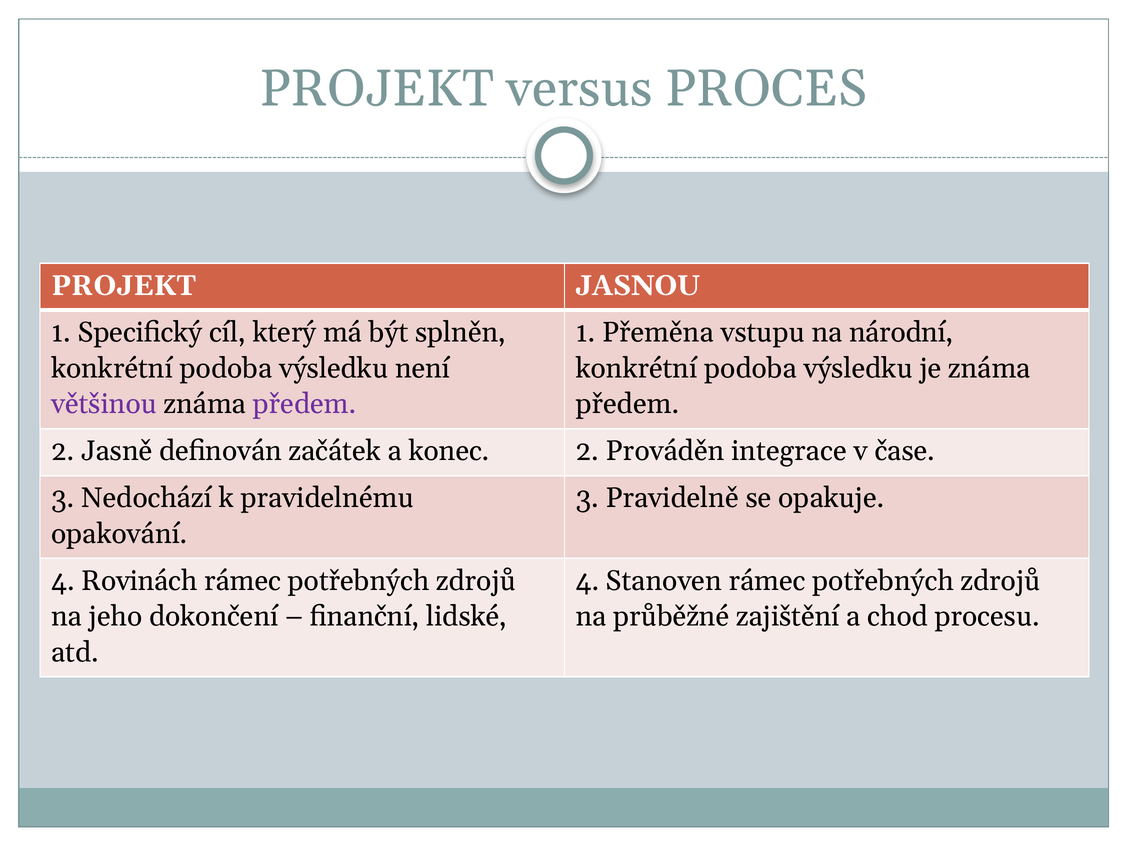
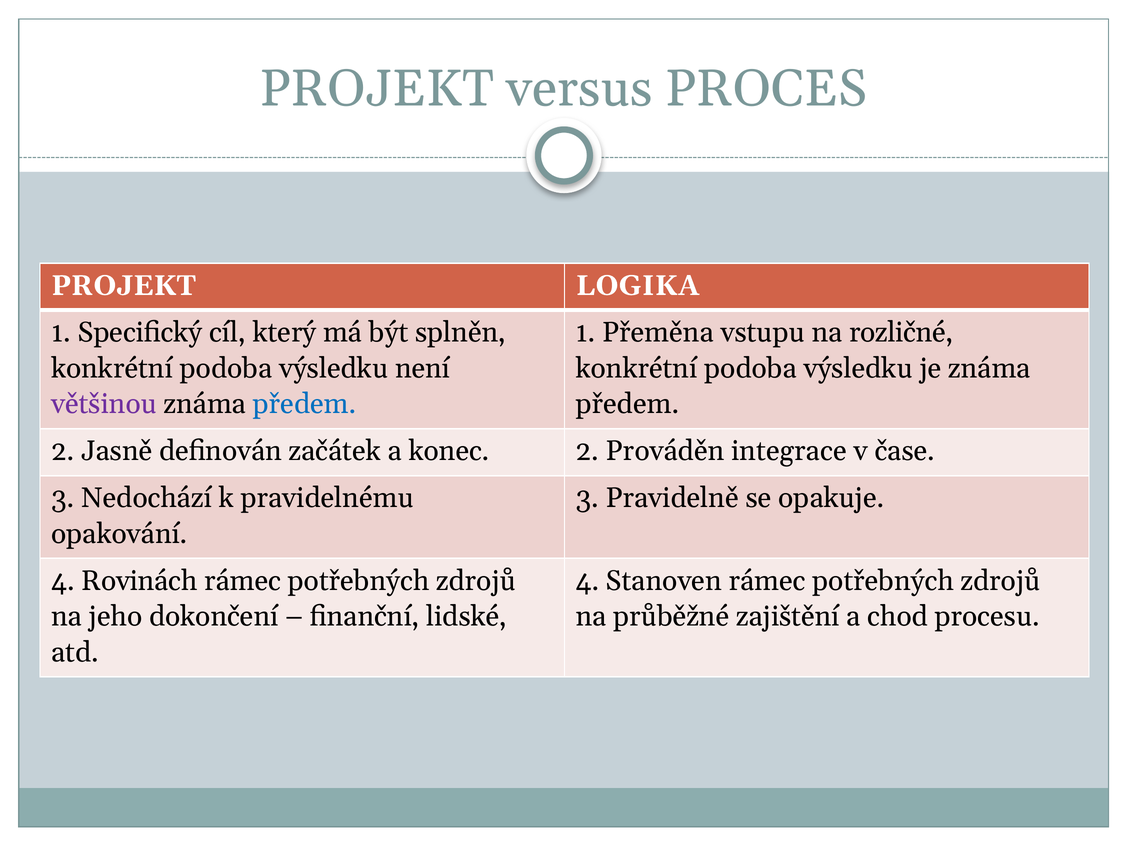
JASNOU: JASNOU -> LOGIKA (638, 286)
národní: národní -> rozličné (901, 333)
předem colour: purple -> blue (305, 404)
